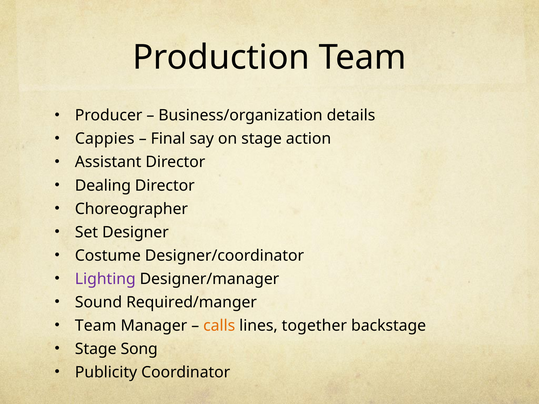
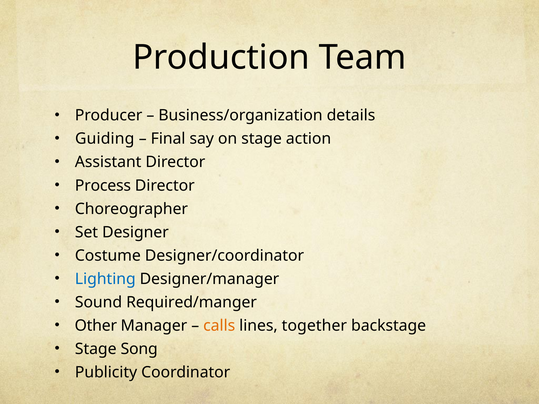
Cappies: Cappies -> Guiding (105, 139)
Dealing: Dealing -> Process (103, 186)
Lighting colour: purple -> blue (105, 279)
Team: Team -> Other (96, 326)
